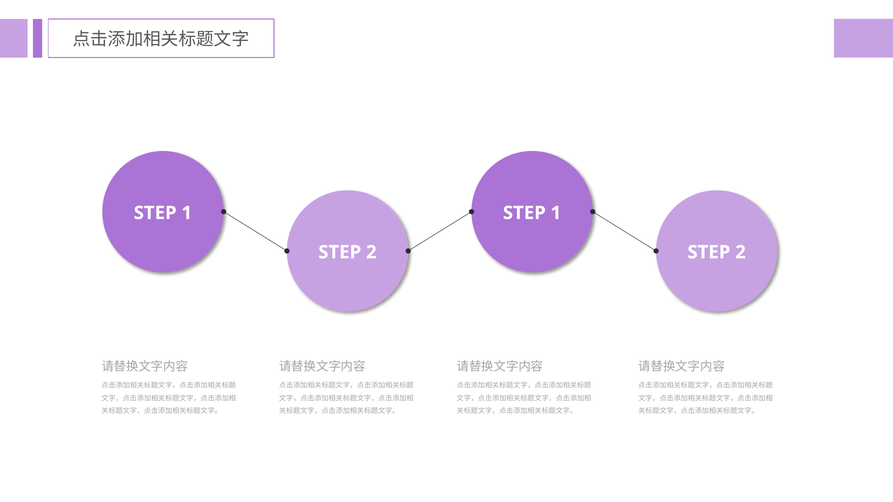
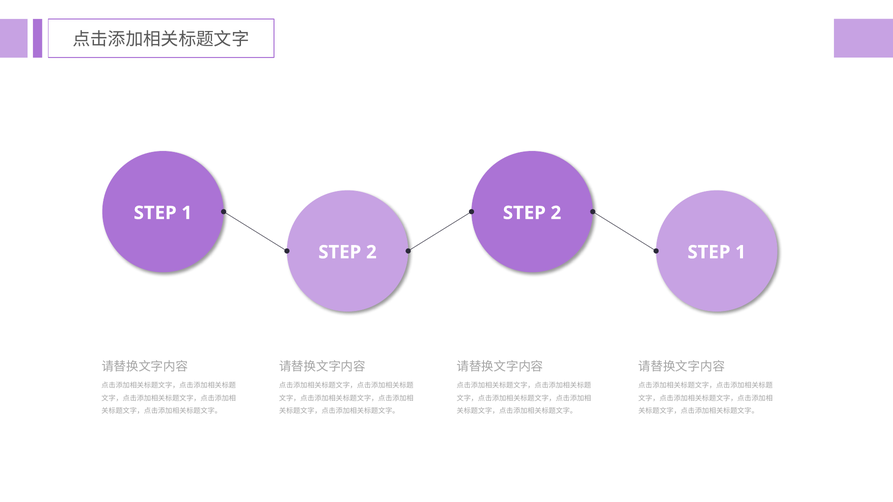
1: 1 -> 2 (556, 213)
2: 2 -> 1 (741, 252)
